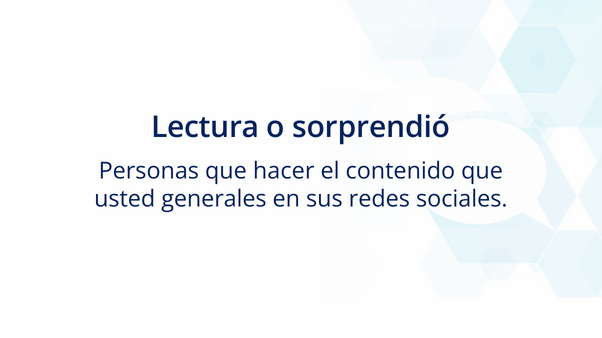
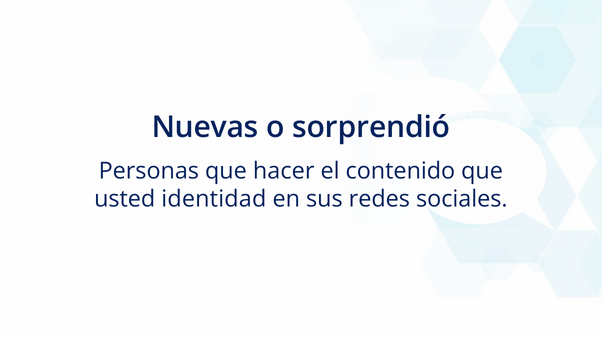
Lectura: Lectura -> Nuevas (205, 128)
generales: generales -> identidad (214, 199)
